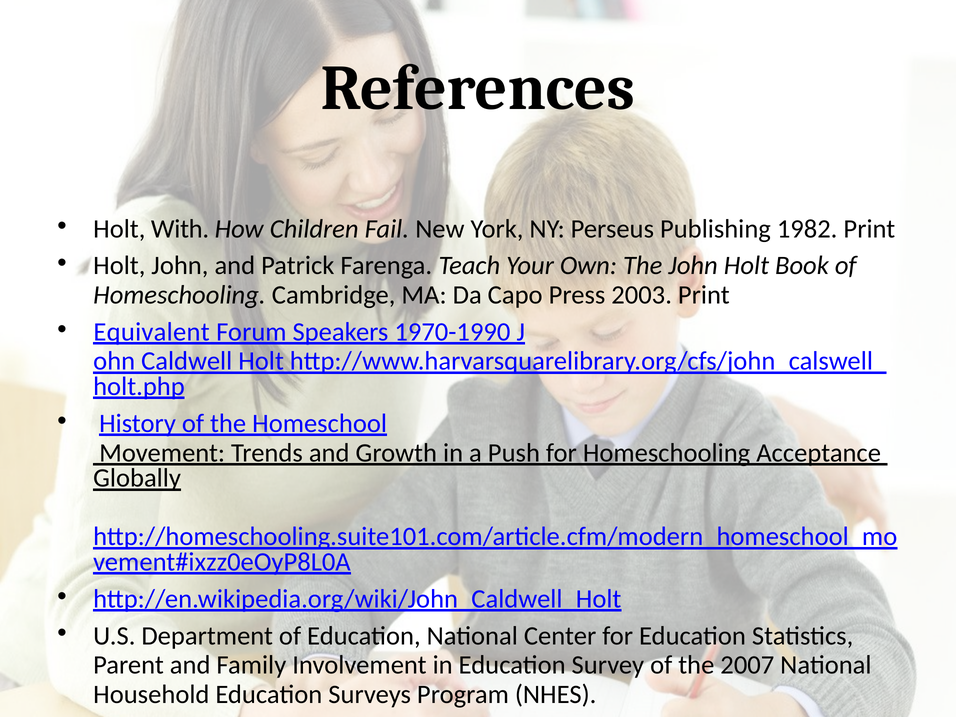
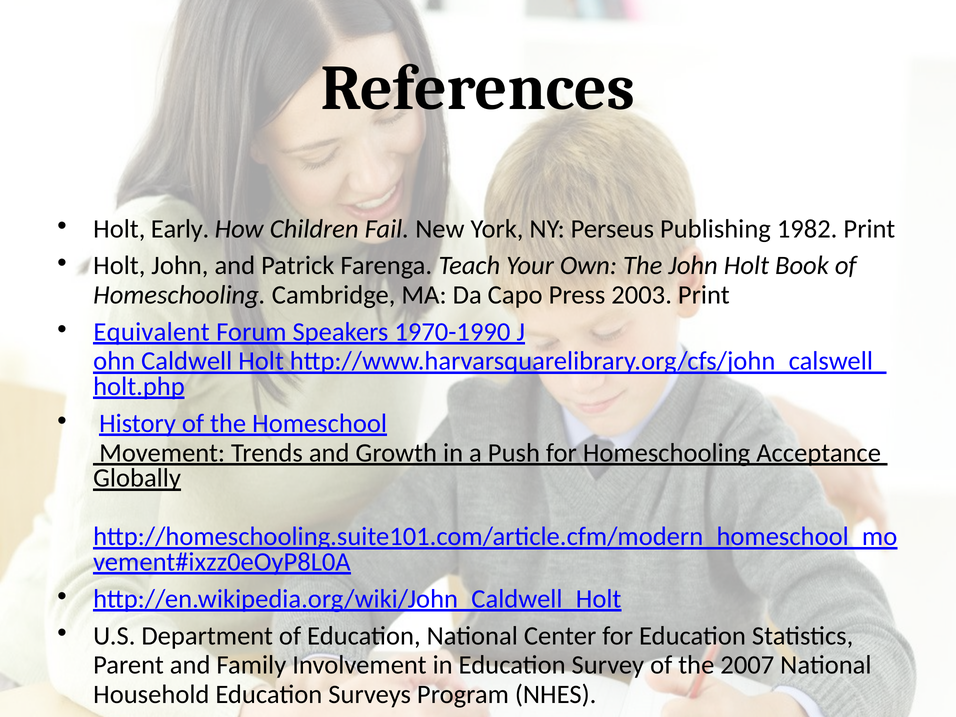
With: With -> Early (180, 229)
